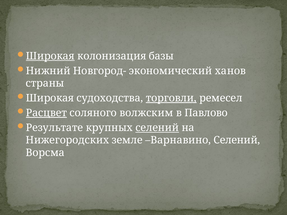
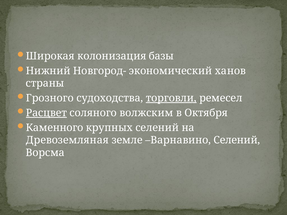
Широкая underline: present -> none (50, 56)
Широкая: Широкая -> Грозного (50, 98)
Павлово: Павлово -> Октября (206, 113)
Результате: Результате -> Каменного (55, 128)
селений underline: present -> none (157, 128)
Нижегородских: Нижегородских -> Древоземляная (67, 140)
